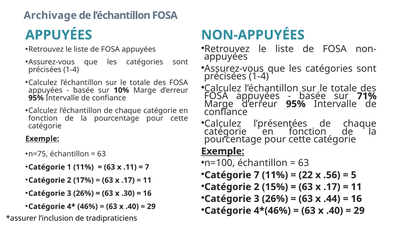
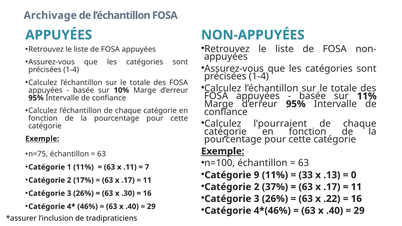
sur 71%: 71% -> 11% (367, 96)
l’présentées: l’présentées -> l’pourraient (280, 124)
Catégorie 7: 7 -> 9 (257, 175)
22: 22 -> 33 (306, 175)
.56: .56 -> .13 (332, 175)
5: 5 -> 0 (354, 175)
15%: 15% -> 37% (275, 187)
.44: .44 -> .22 (332, 199)
